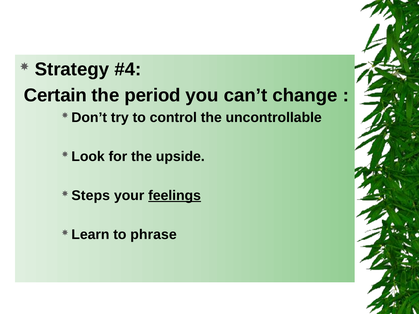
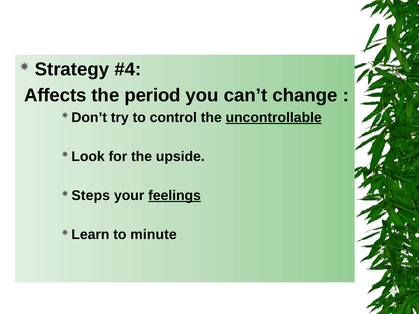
Certain: Certain -> Affects (55, 96)
uncontrollable underline: none -> present (274, 118)
phrase: phrase -> minute (154, 235)
